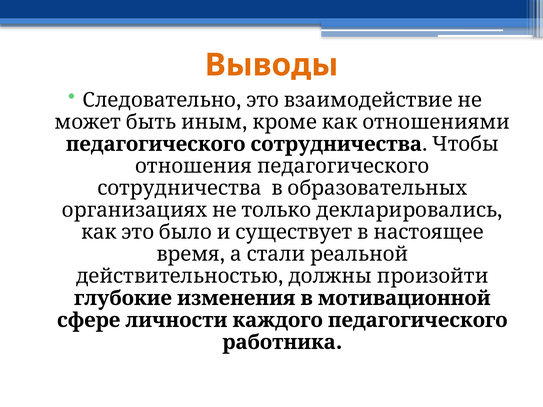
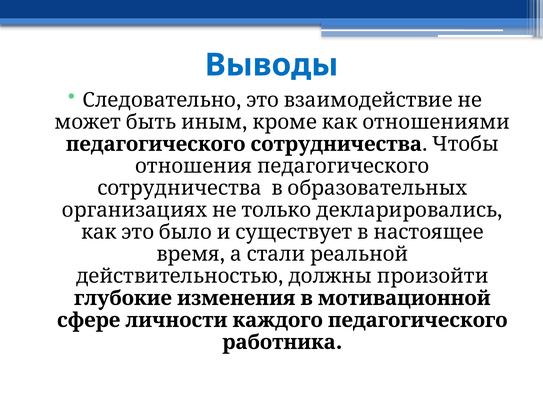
Выводы colour: orange -> blue (272, 65)
